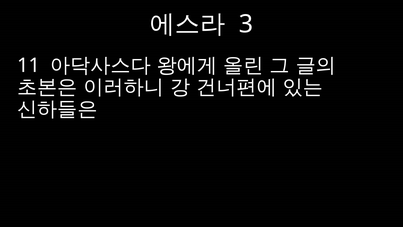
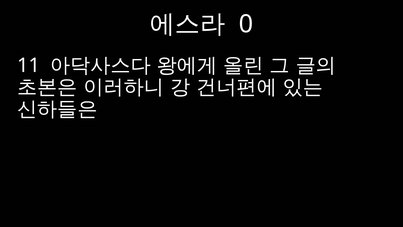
3: 3 -> 0 (246, 24)
